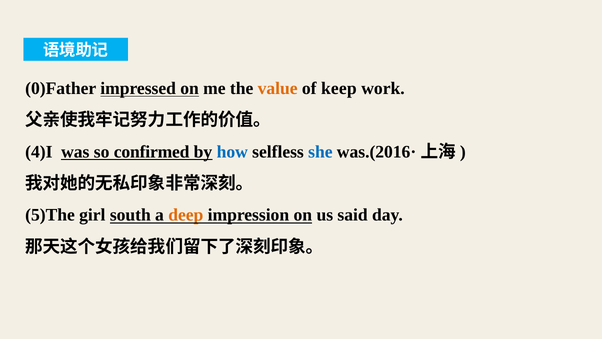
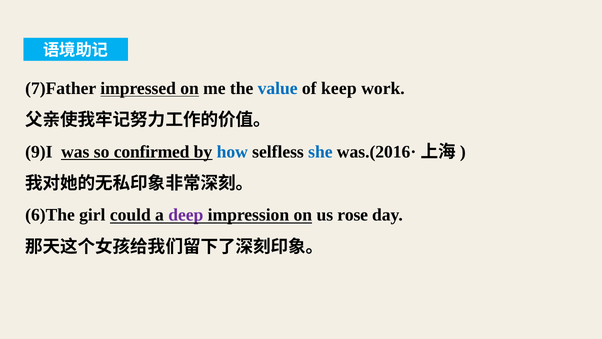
0)Father: 0)Father -> 7)Father (61, 88)
value colour: orange -> blue (278, 88)
4)I: 4)I -> 9)I (39, 152)
5)The: 5)The -> 6)The (50, 215)
south: south -> could (130, 215)
deep colour: orange -> purple (186, 215)
said: said -> rose (353, 215)
